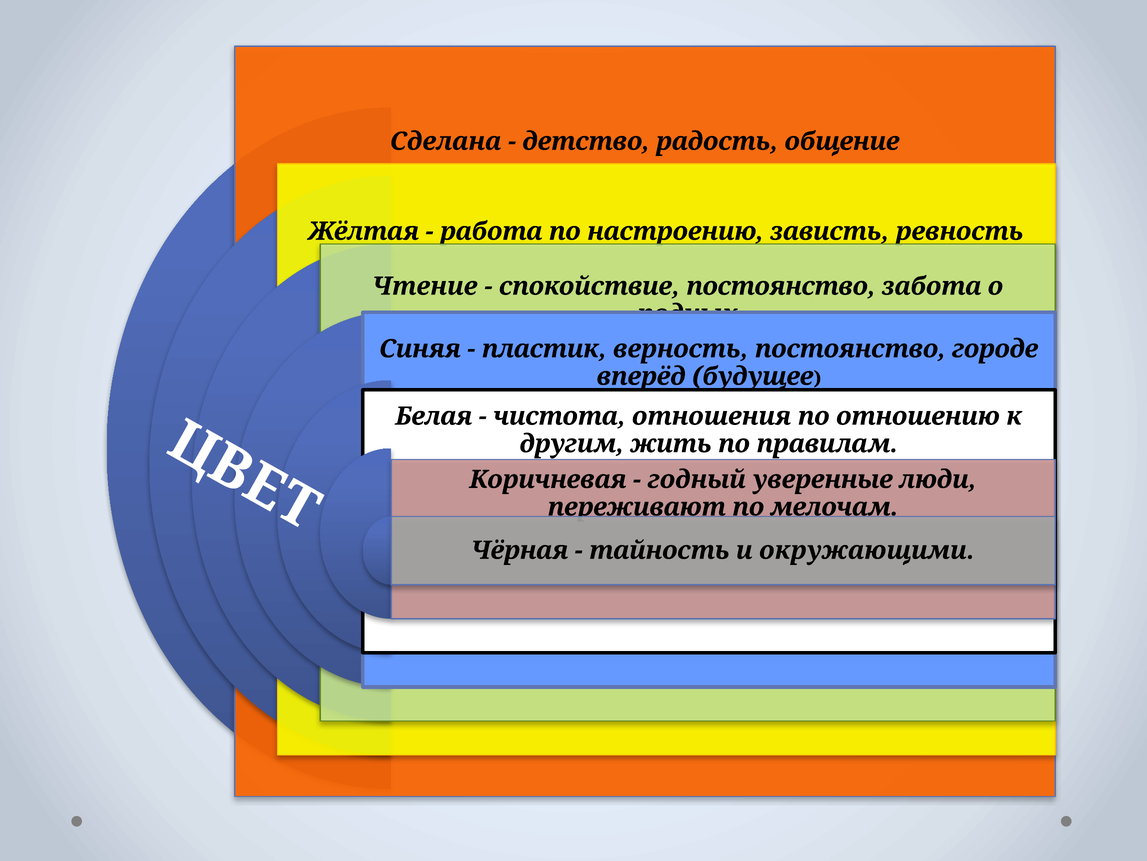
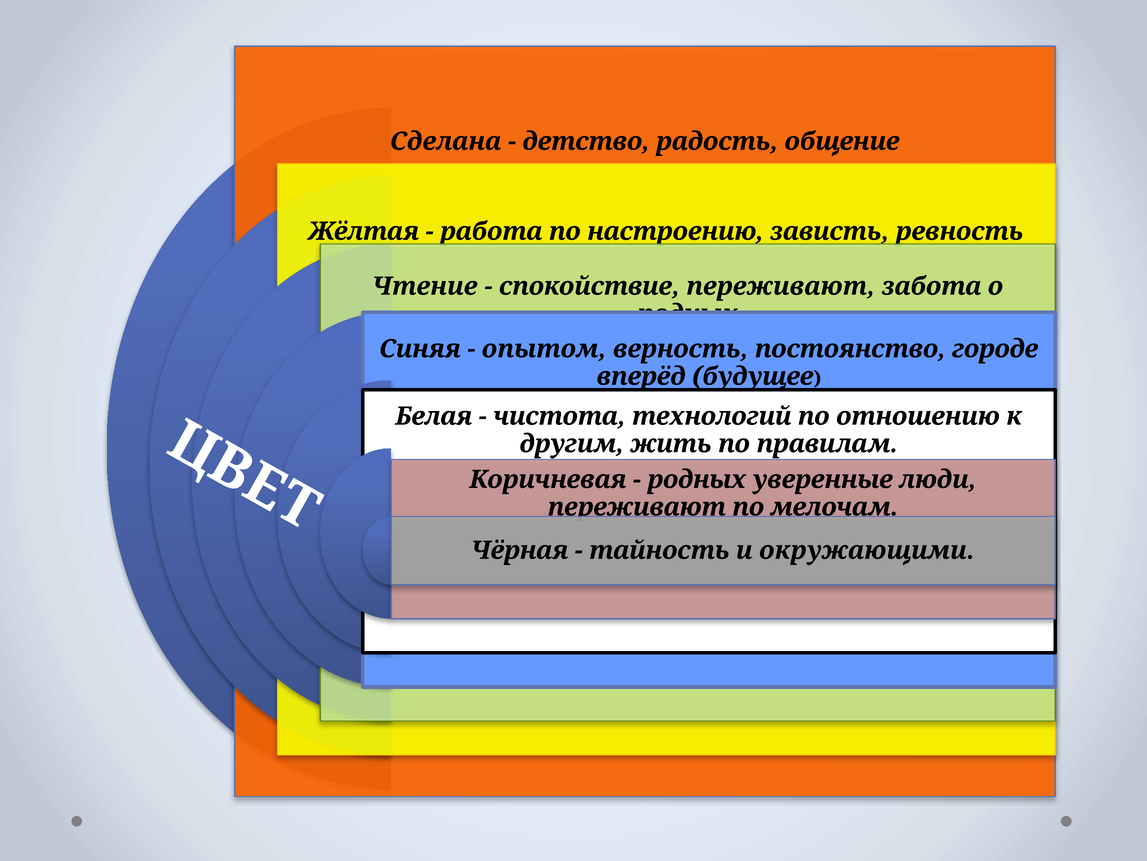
спокойствие постоянство: постоянство -> переживают (781, 286)
пластик: пластик -> опытом (544, 349)
отношения: отношения -> технологий (712, 416)
годный: годный -> родных (697, 479)
